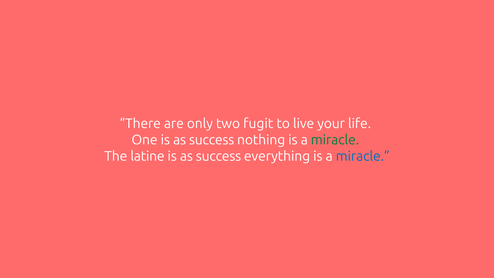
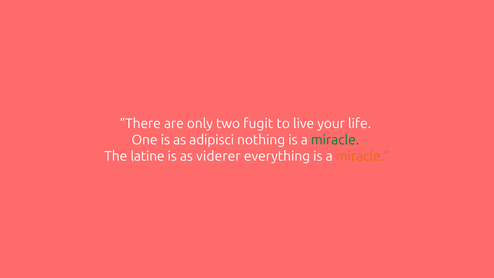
One is as success: success -> adipisci (212, 140)
success: success -> viderer (218, 156)
miracle colour: blue -> orange (363, 156)
